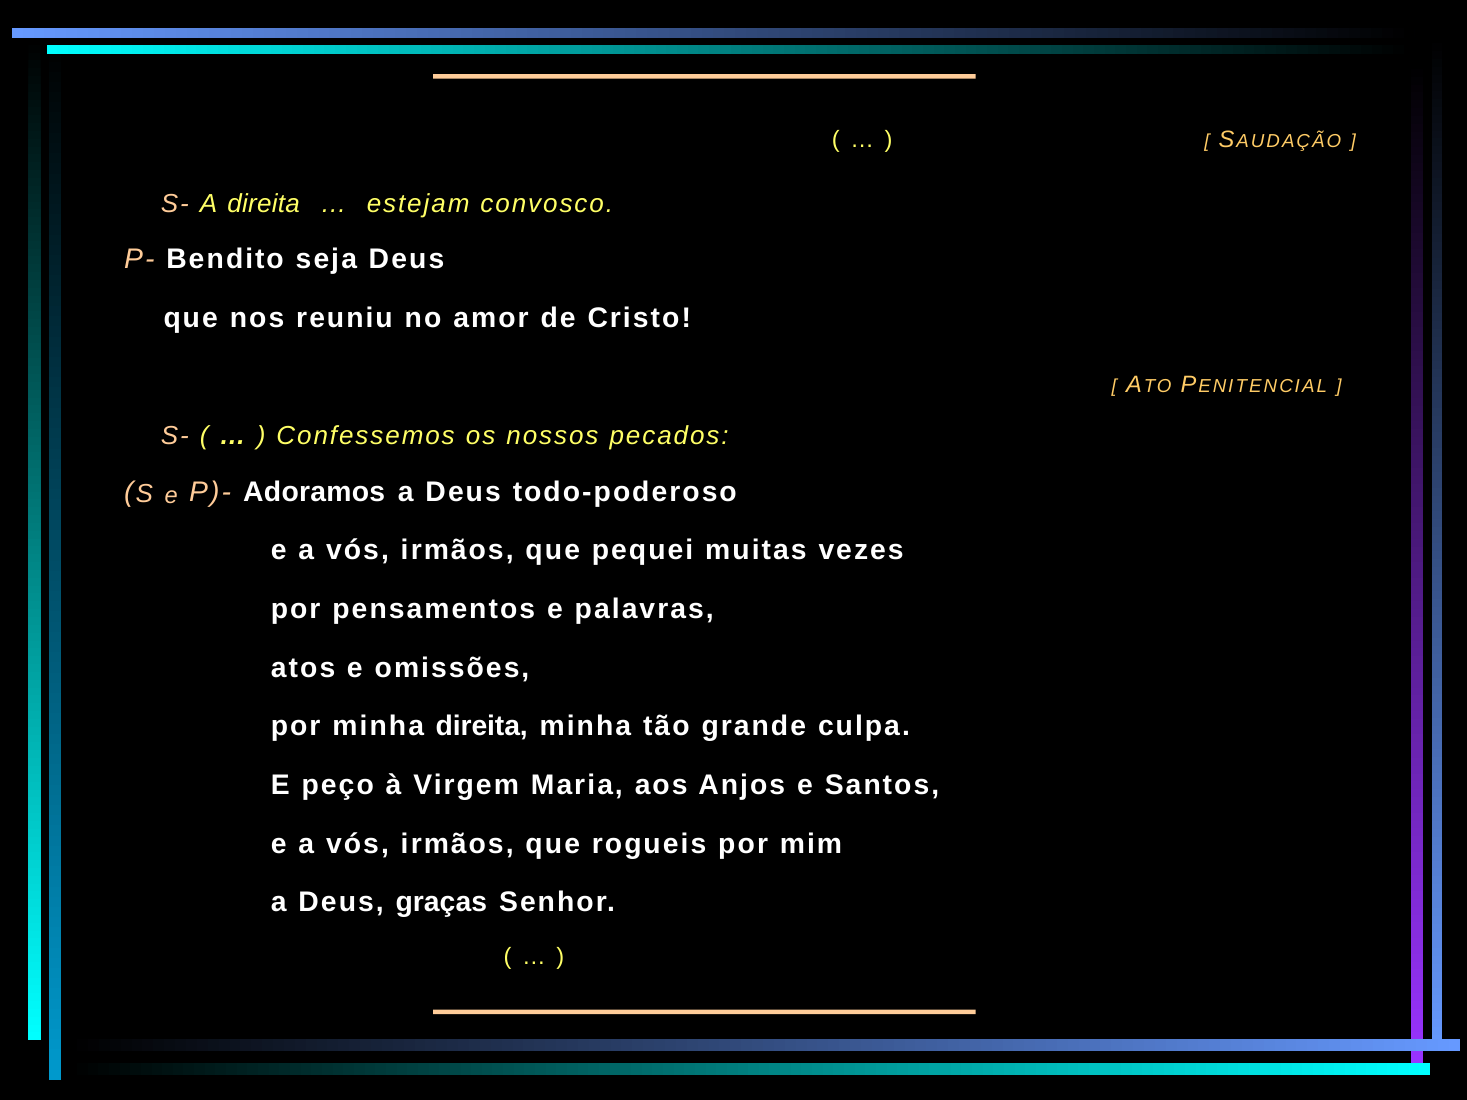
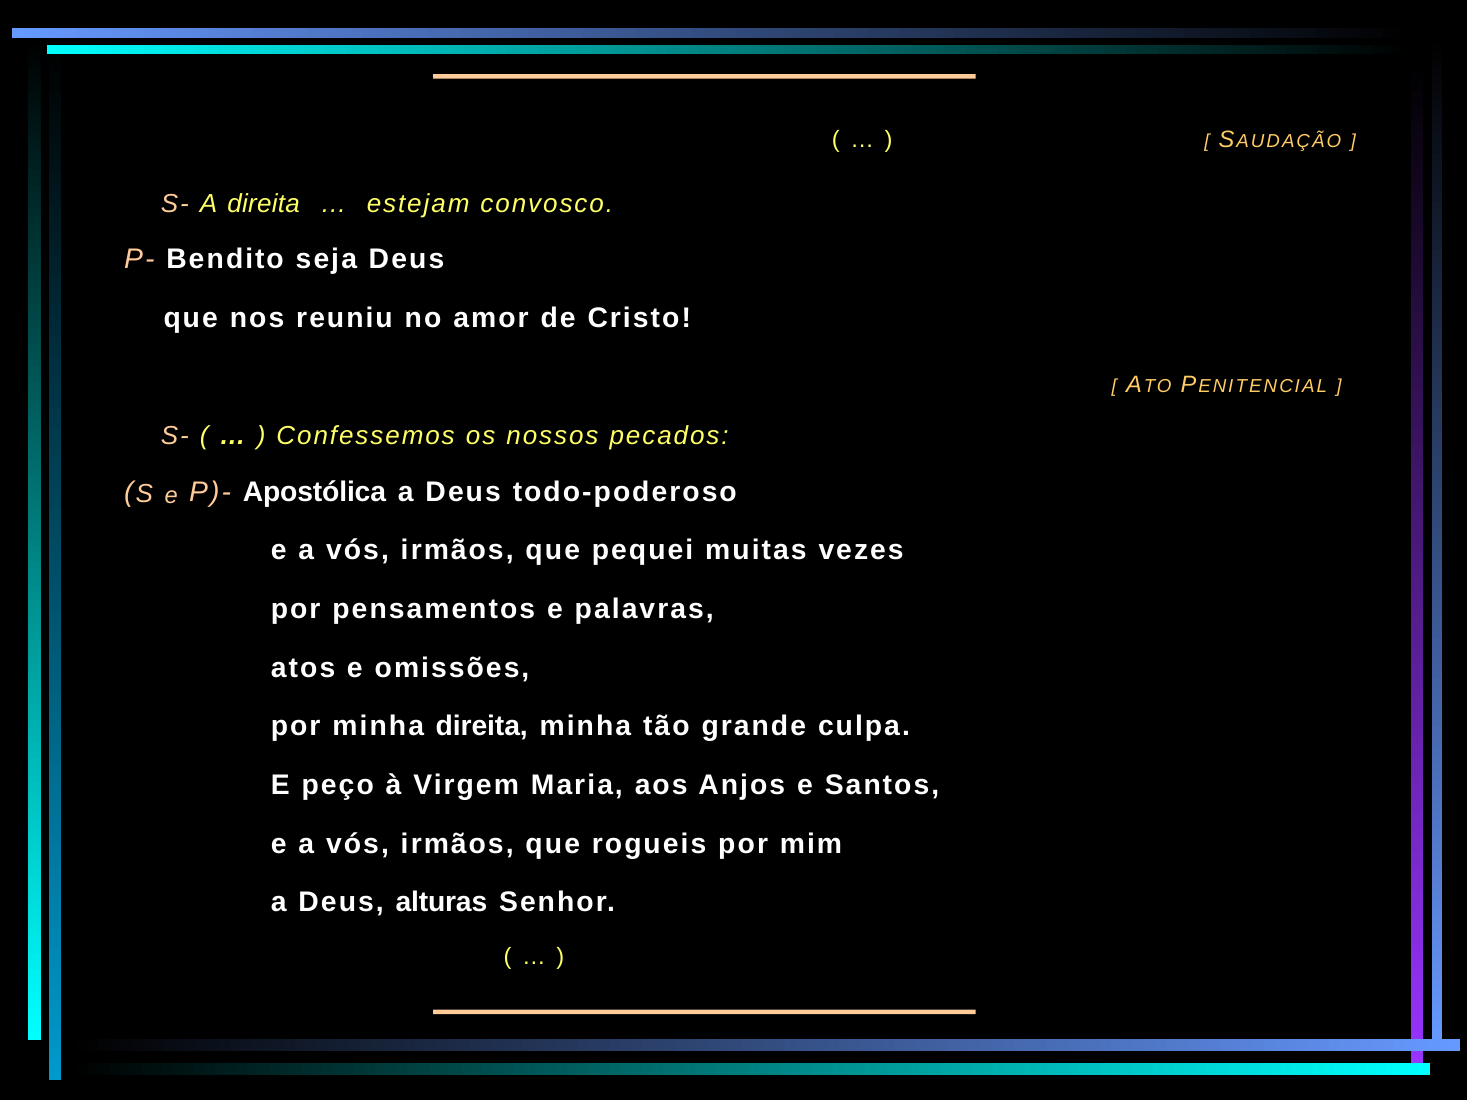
Adoramos: Adoramos -> Apostólica (314, 492)
graças: graças -> alturas (441, 903)
